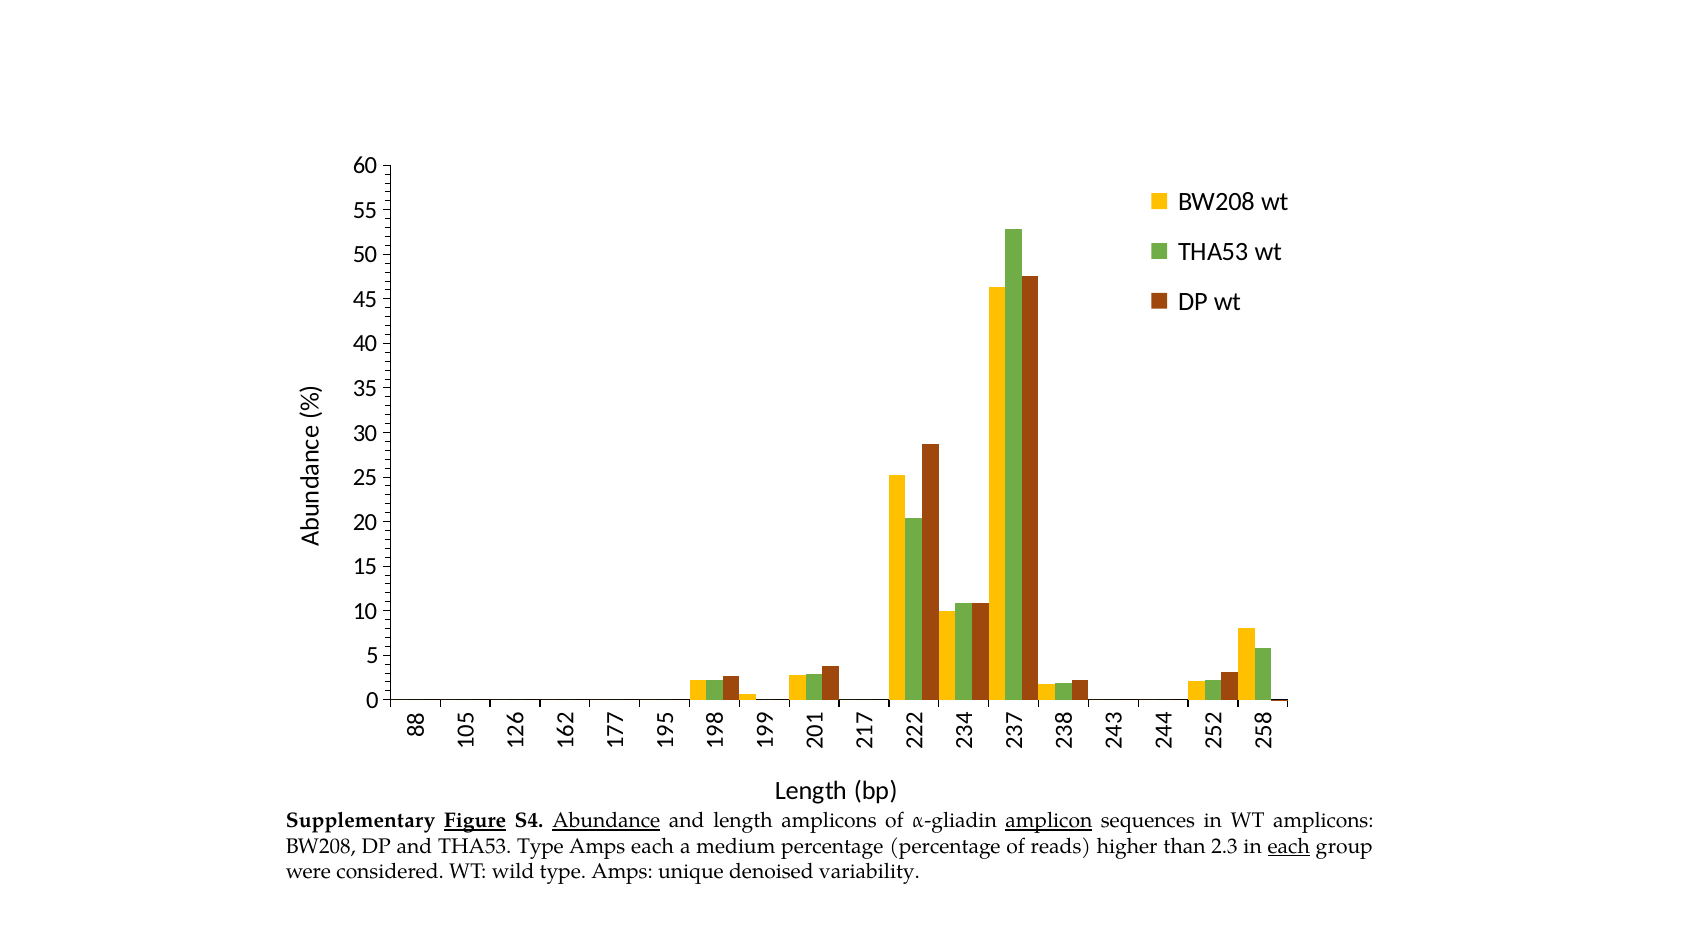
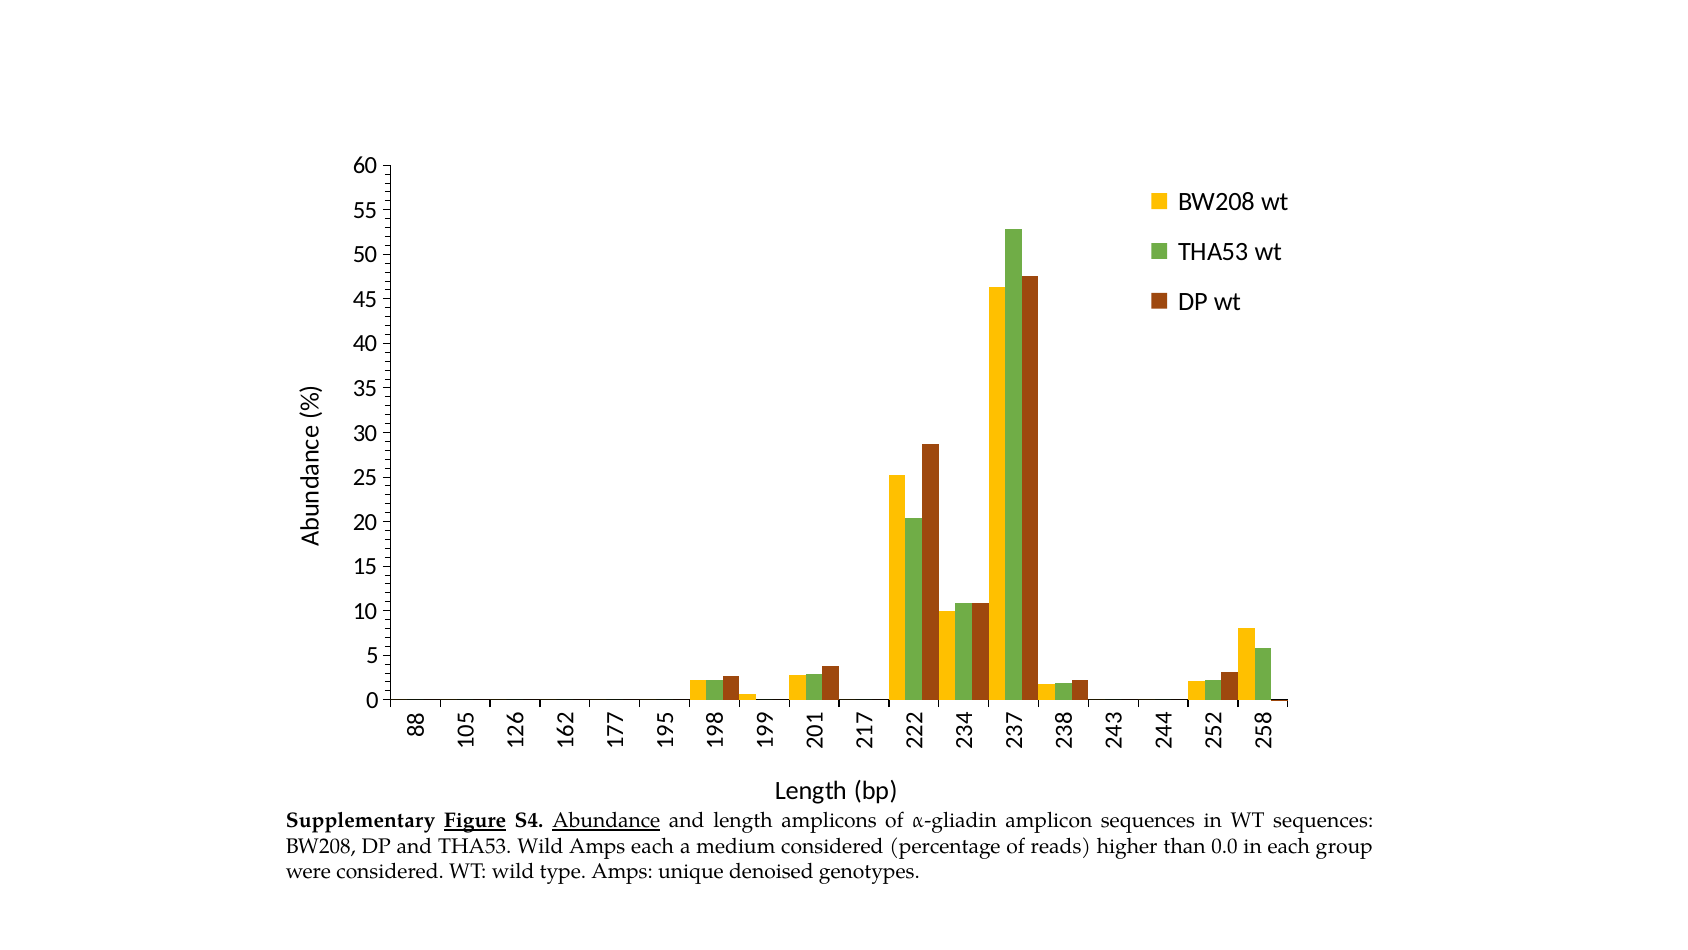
amplicon underline: present -> none (1049, 821)
WT amplicons: amplicons -> sequences (1323, 821)
THA53 Type: Type -> Wild (540, 846)
medium percentage: percentage -> considered (832, 846)
2.3: 2.3 -> 0.0 (1225, 846)
each underline: present -> none (1289, 846)
variability: variability -> genotypes (869, 871)
